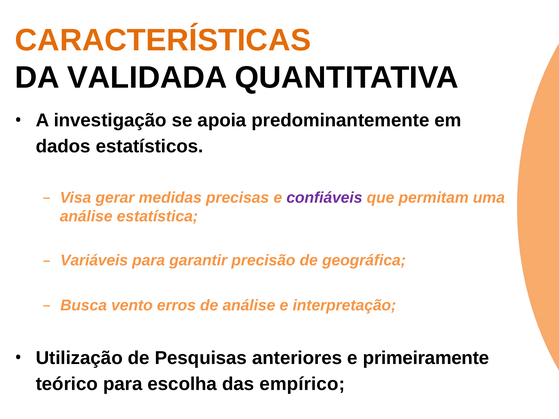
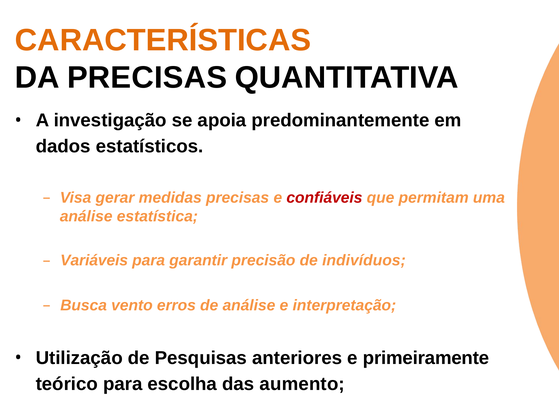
DA VALIDADA: VALIDADA -> PRECISAS (147, 77)
confiáveis colour: purple -> red (324, 198)
geográfica: geográfica -> indivíduos (364, 261)
empírico: empírico -> aumento (302, 384)
